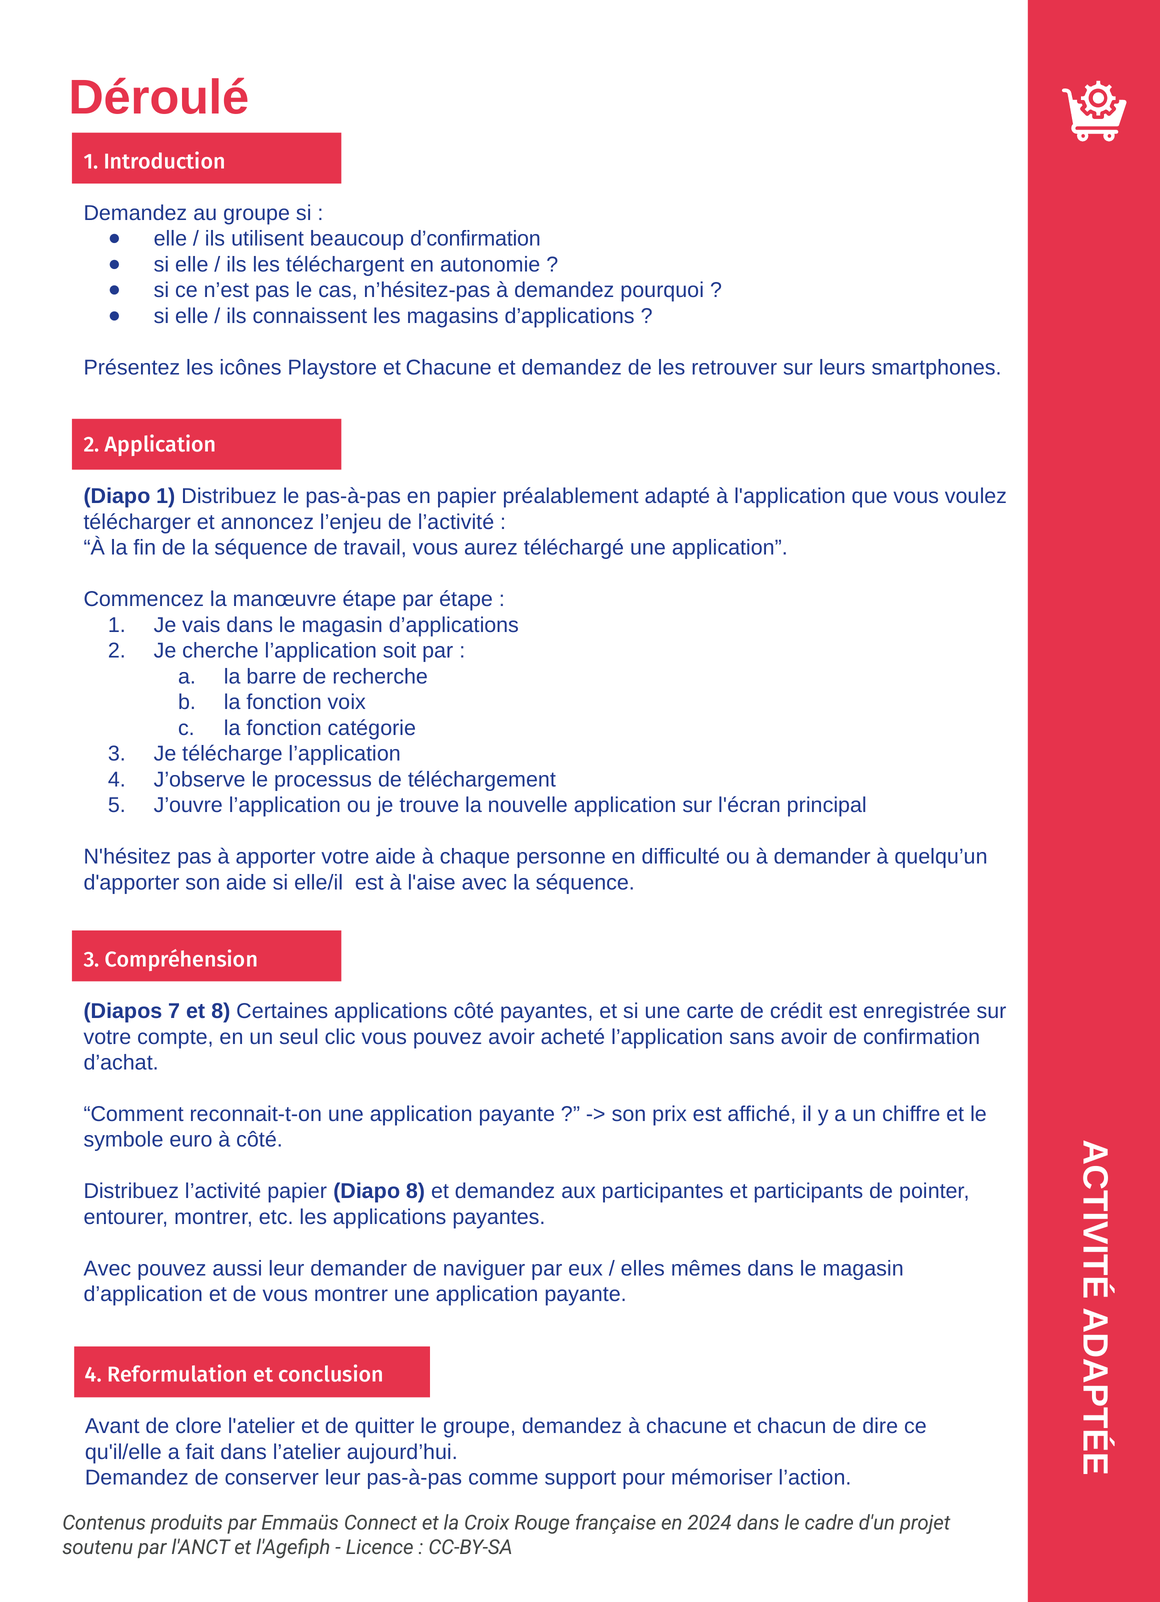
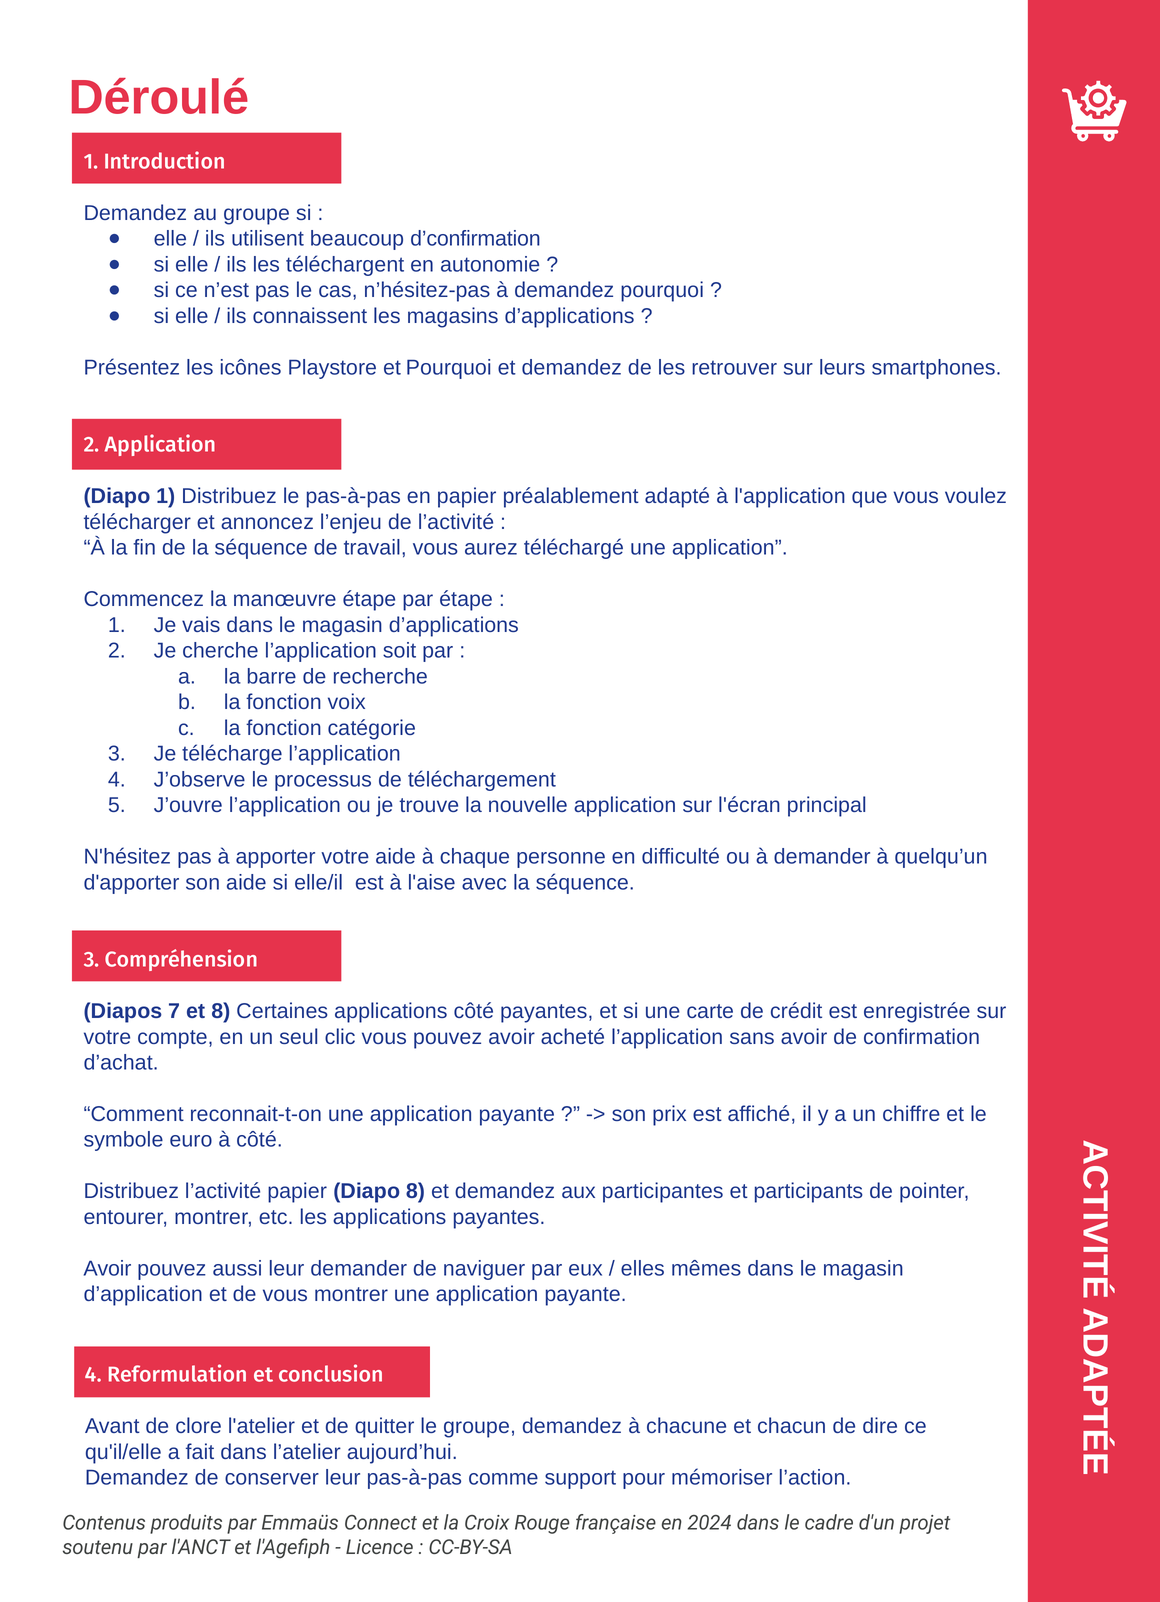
et Chacune: Chacune -> Pourquoi (449, 368)
Avec: Avec -> Avoir (107, 1269)
